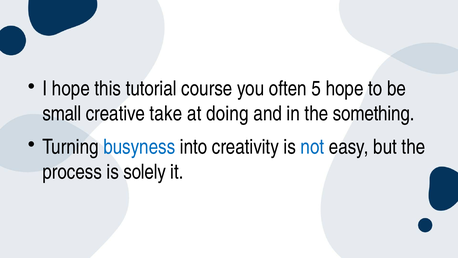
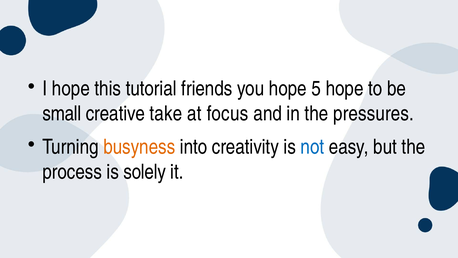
course: course -> friends (207, 89)
you often: often -> hope (288, 89)
doing: doing -> focus (227, 114)
something: something -> pressures (374, 114)
busyness colour: blue -> orange (139, 147)
